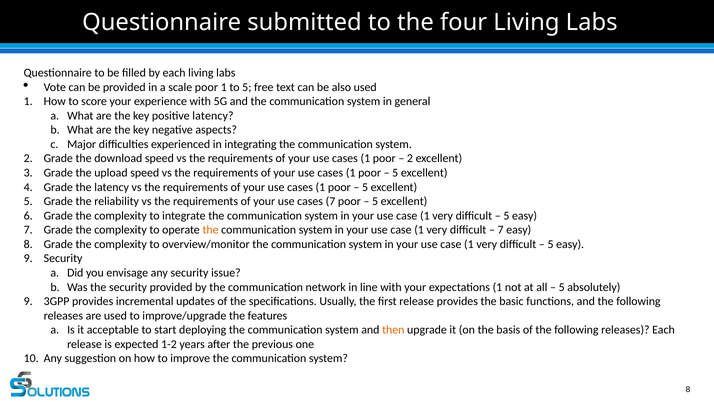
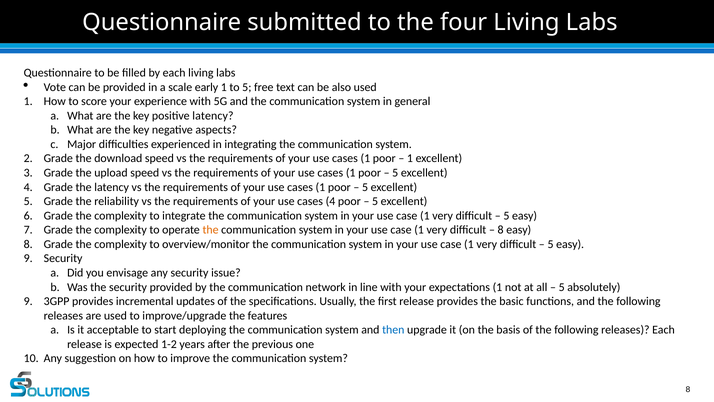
scale poor: poor -> early (207, 87)
2: 2 -> 1 (410, 158)
cases 7: 7 -> 4 (330, 201)
7: 7 -> 8 (501, 230)
then colour: orange -> blue (393, 330)
